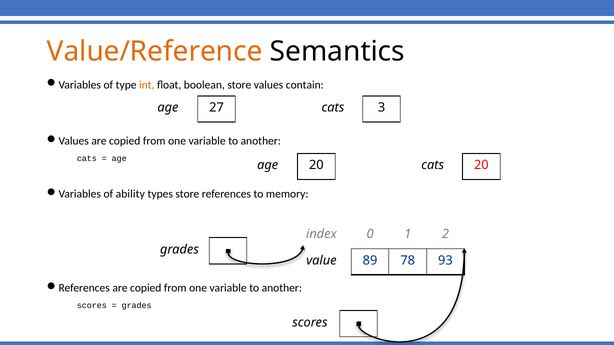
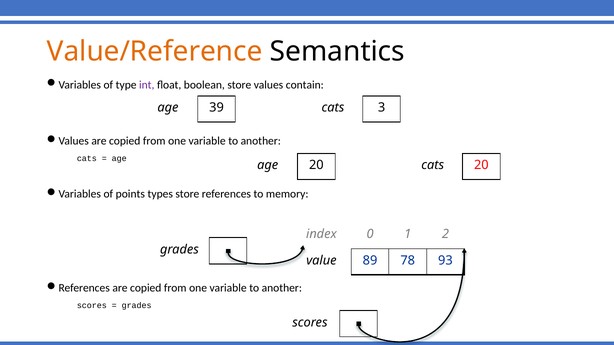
int colour: orange -> purple (147, 85)
27: 27 -> 39 (217, 108)
ability: ability -> points (130, 194)
